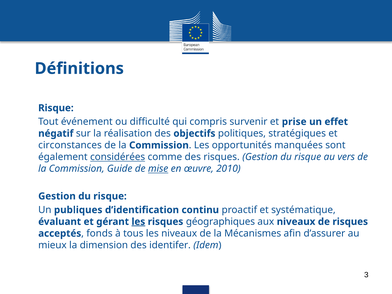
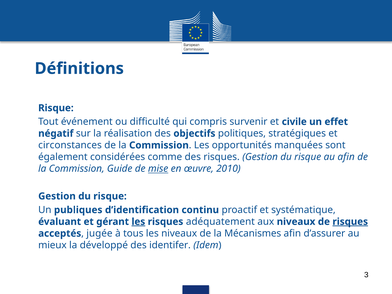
prise: prise -> civile (294, 122)
considérées underline: present -> none (118, 157)
au vers: vers -> afin (346, 157)
géographiques: géographiques -> adéquatement (220, 222)
risques underline: none -> present (350, 222)
fonds: fonds -> jugée (99, 233)
dimension: dimension -> développé (104, 245)
